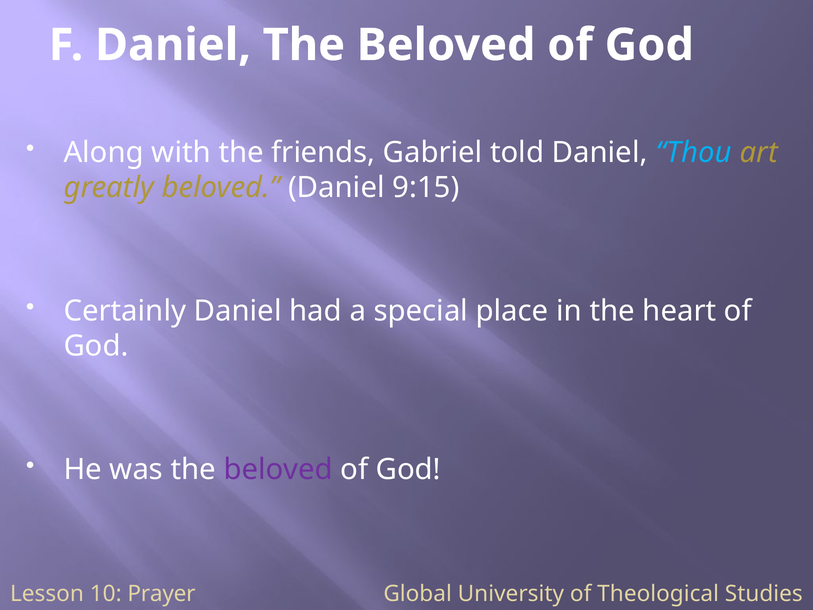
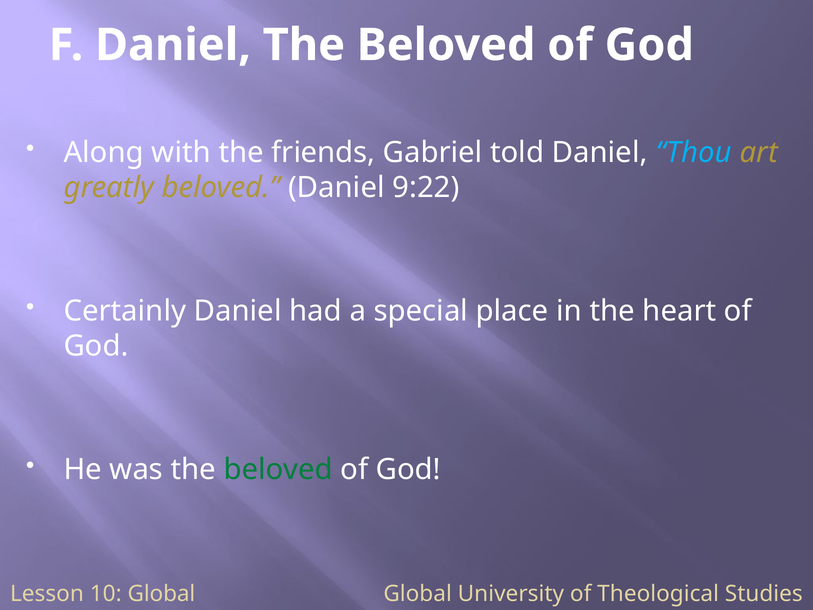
9:15: 9:15 -> 9:22 (426, 188)
beloved colour: purple -> green (278, 469)
10 Prayer: Prayer -> Global (161, 593)
